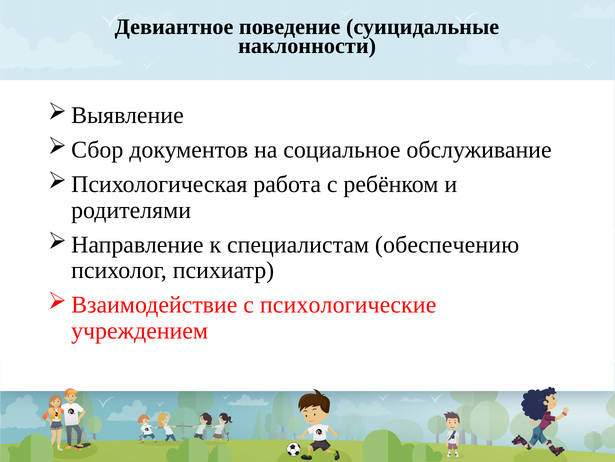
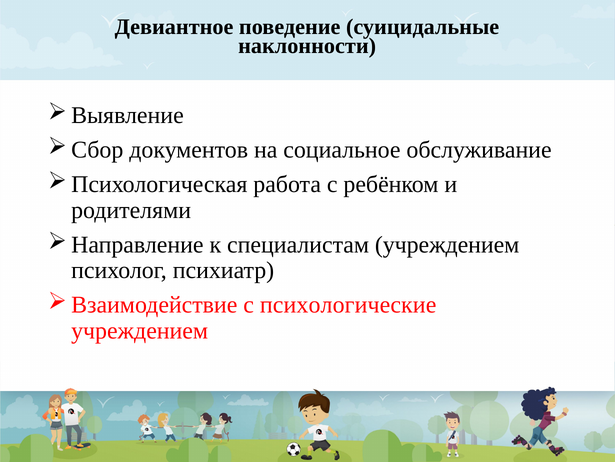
специалистам обеспечению: обеспечению -> учреждением (447, 244)
